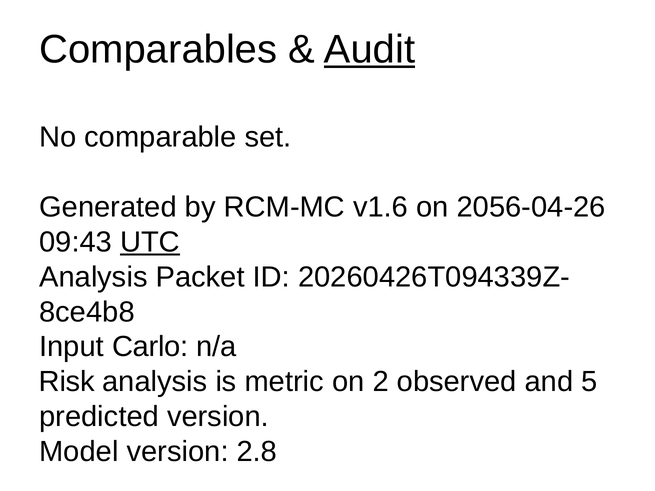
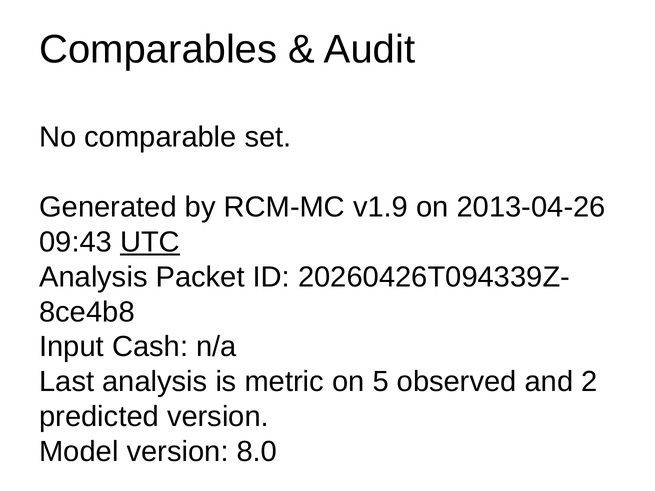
Audit underline: present -> none (370, 50)
v1.6: v1.6 -> v1.9 (381, 207)
2056-04-26: 2056-04-26 -> 2013-04-26 (531, 207)
Carlo: Carlo -> Cash (150, 347)
Risk: Risk -> Last (67, 382)
2: 2 -> 5 (381, 382)
5: 5 -> 2 (590, 382)
2.8: 2.8 -> 8.0 (257, 452)
